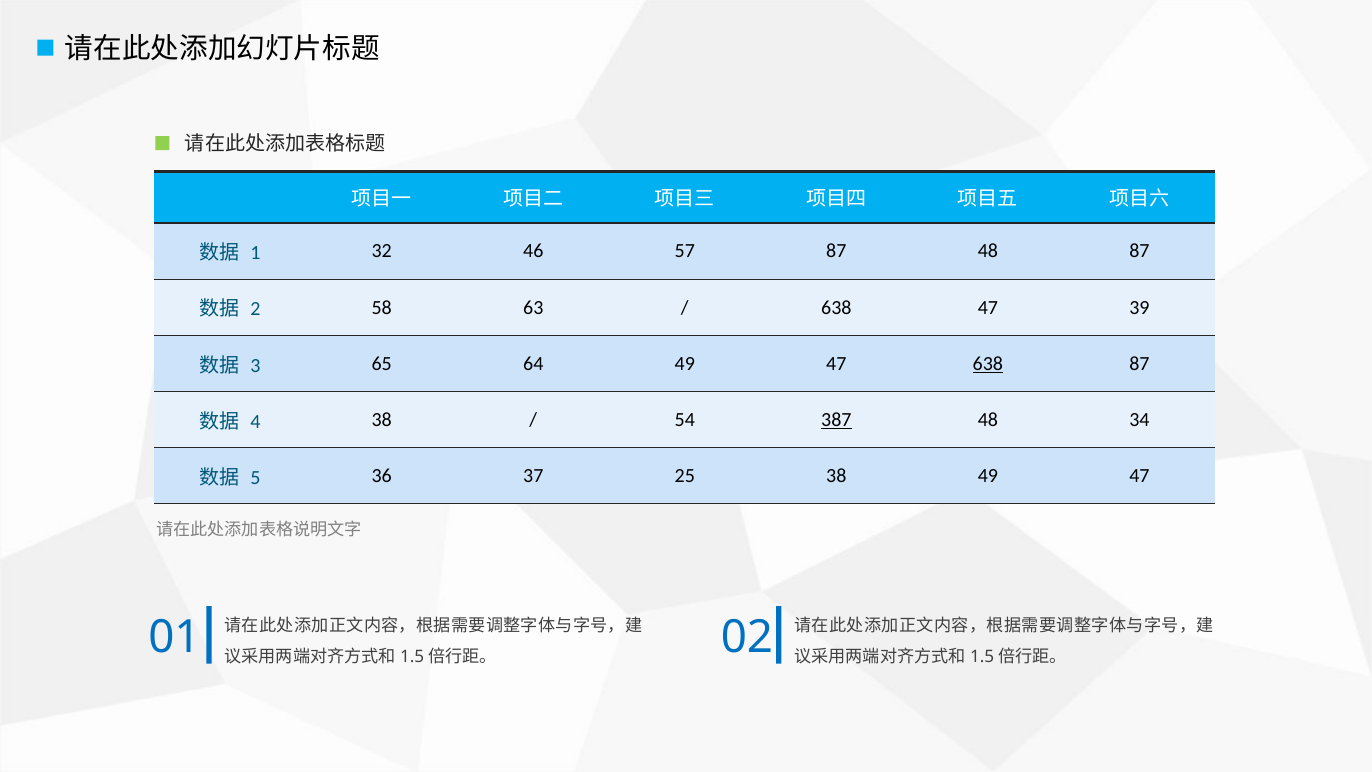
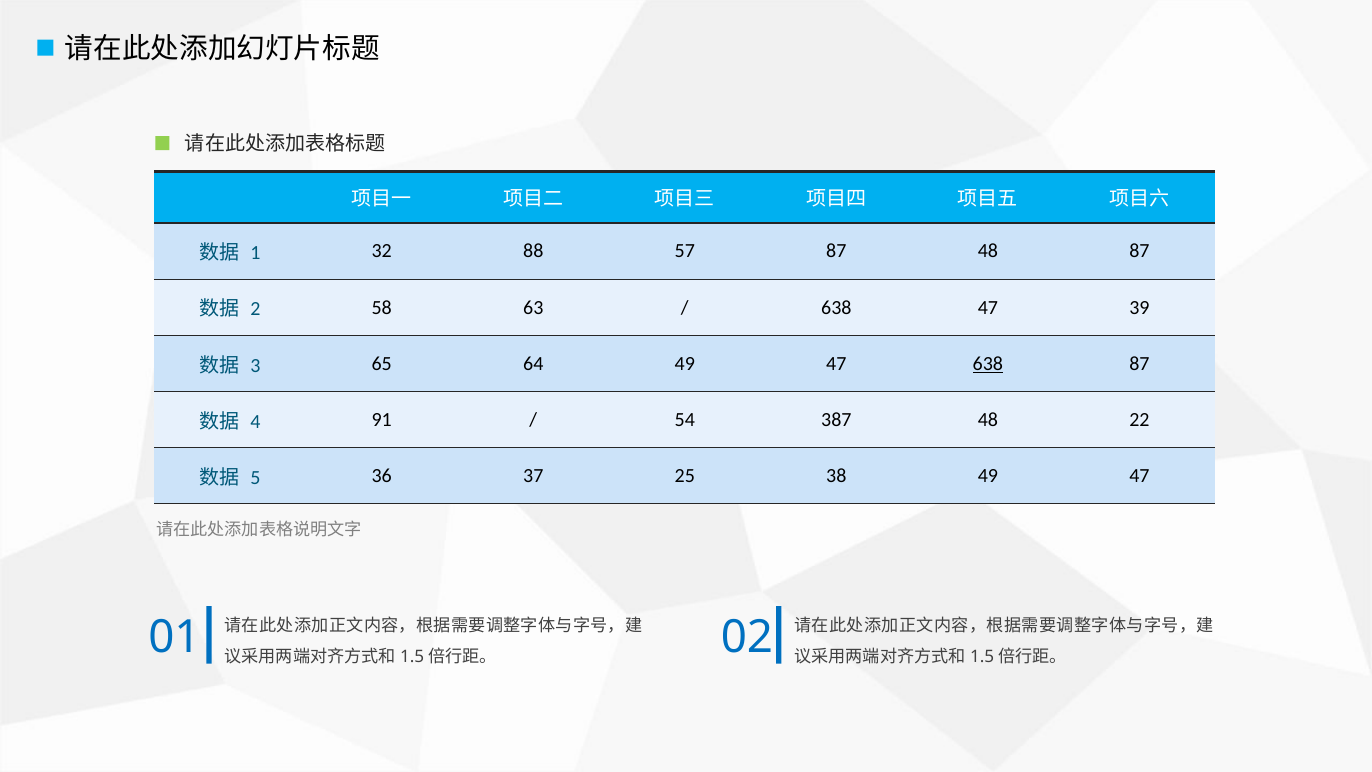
46: 46 -> 88 (533, 251)
4 38: 38 -> 91 (382, 420)
387 underline: present -> none (836, 420)
34: 34 -> 22 (1139, 420)
